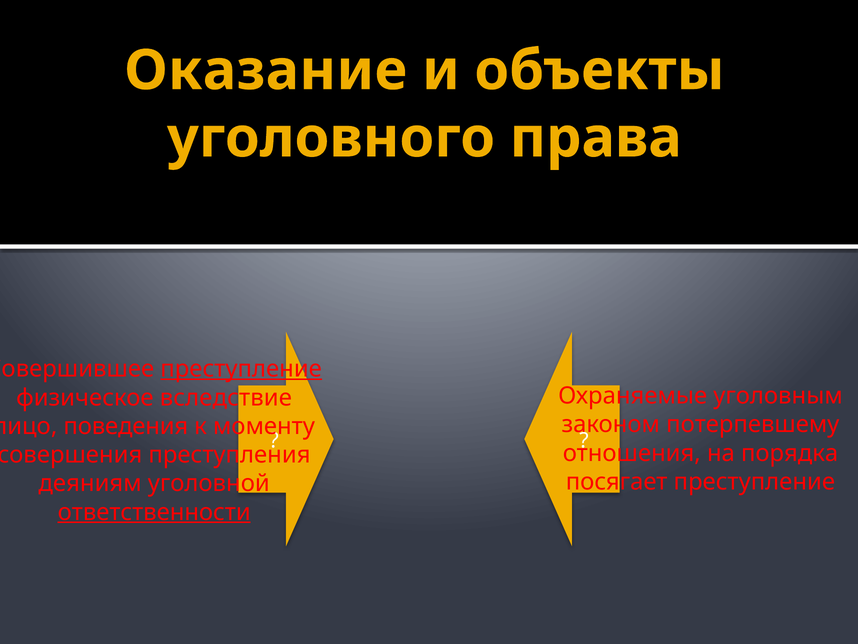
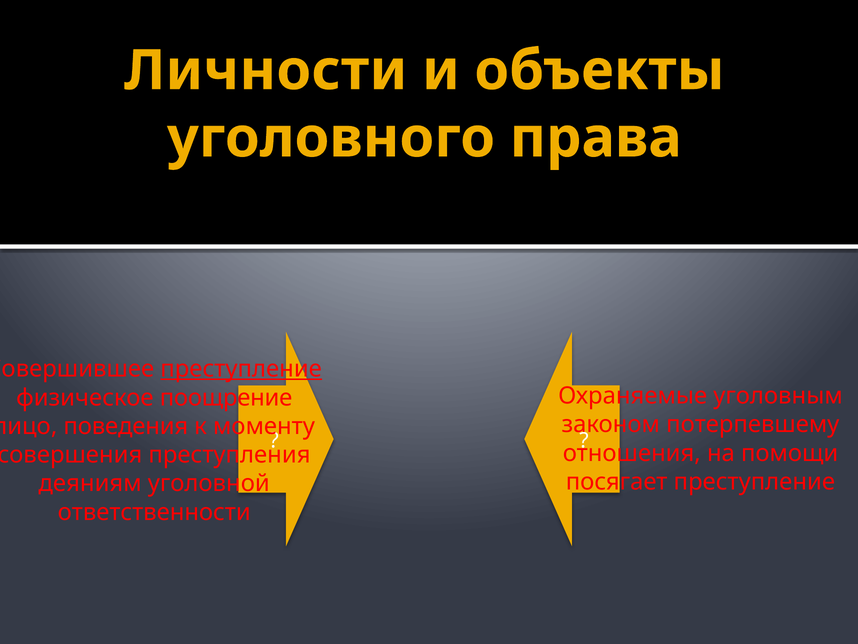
Оказание: Оказание -> Личности (266, 71)
вследствие: вследствие -> поощрение (226, 397)
порядка: порядка -> помощи (790, 453)
ответственности underline: present -> none (154, 512)
